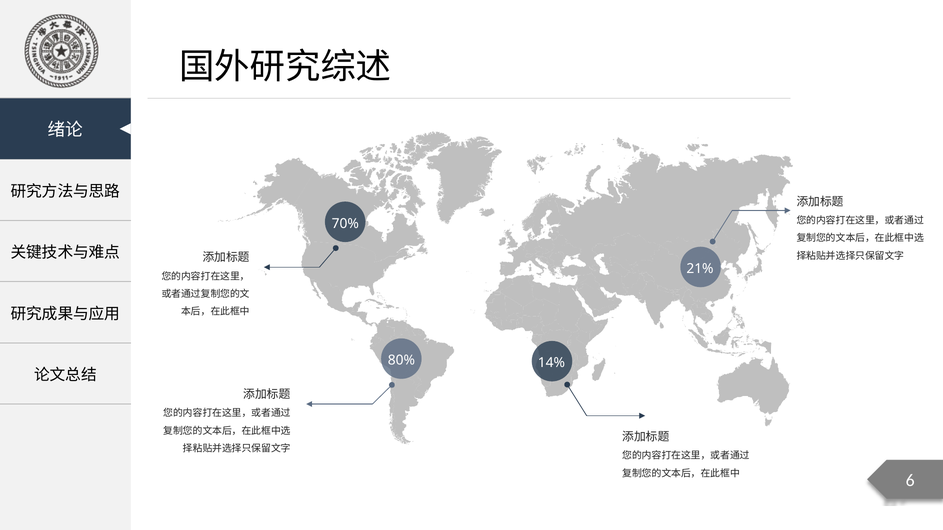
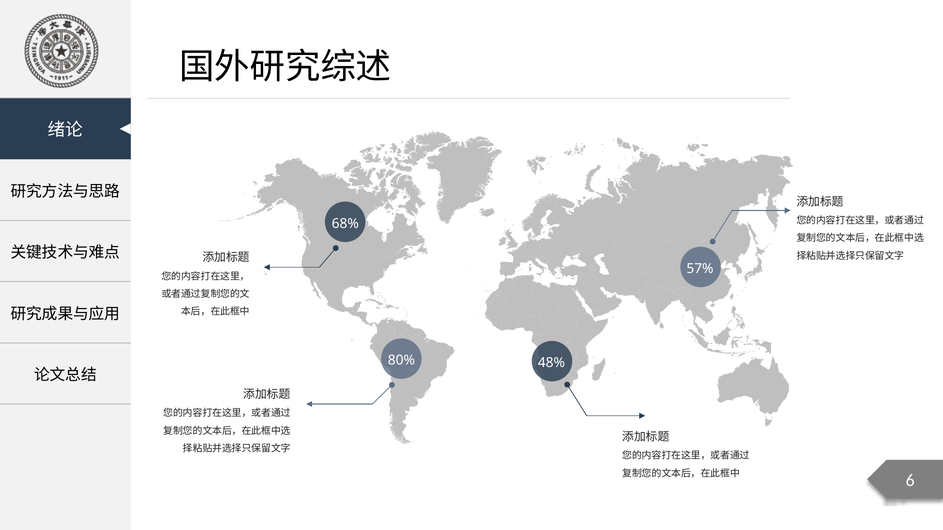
70%: 70% -> 68% (345, 224)
21%: 21% -> 57% (700, 269)
14%: 14% -> 48% (551, 363)
